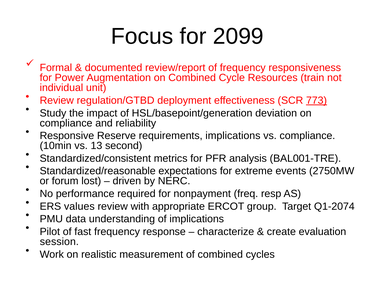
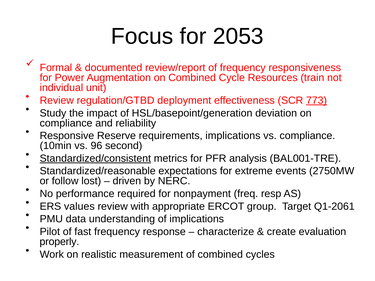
2099: 2099 -> 2053 (238, 36)
13: 13 -> 96 (96, 146)
Standardized/consistent underline: none -> present (95, 159)
forum: forum -> follow (65, 181)
Q1-2074: Q1-2074 -> Q1-2061 (334, 207)
session: session -> properly (59, 242)
